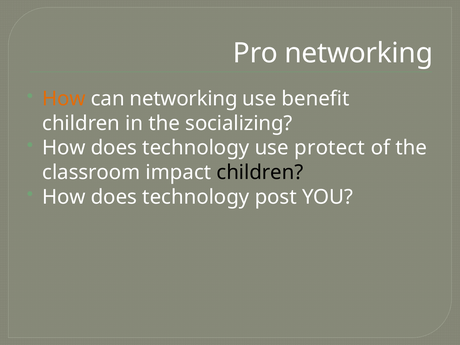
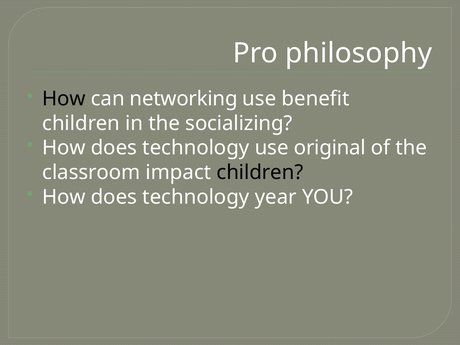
Pro networking: networking -> philosophy (359, 53)
How colour: orange -> black (64, 99)
protect: protect -> original (330, 148)
post: post -> year (276, 197)
